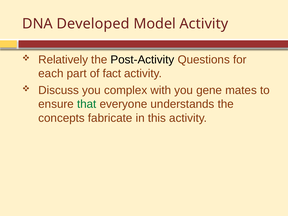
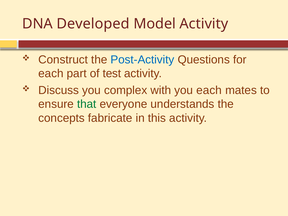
Relatively: Relatively -> Construct (63, 60)
Post-Activity colour: black -> blue (142, 60)
fact: fact -> test (112, 74)
you gene: gene -> each (209, 90)
